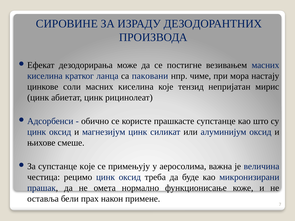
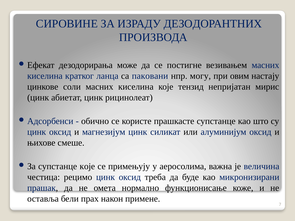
чиме: чиме -> могу (200, 76)
мора: мора -> овим (240, 76)
